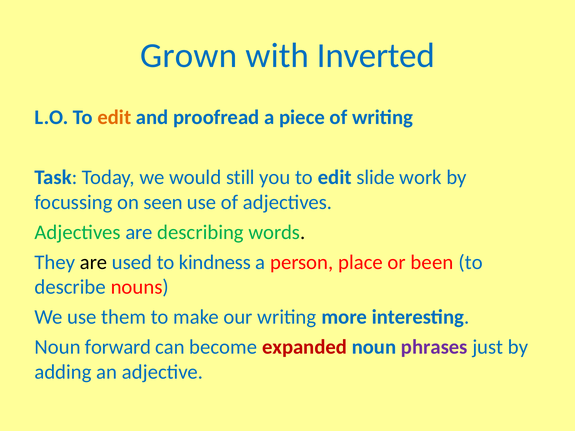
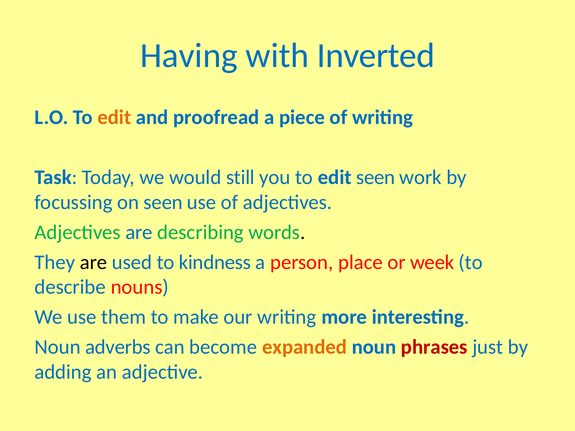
Grown: Grown -> Having (189, 56)
edit slide: slide -> seen (376, 177)
been: been -> week (432, 262)
forward: forward -> adverbs (118, 347)
expanded colour: red -> orange (305, 347)
phrases colour: purple -> red (434, 347)
